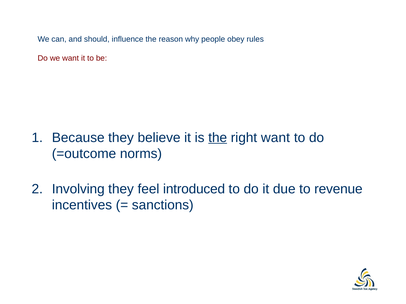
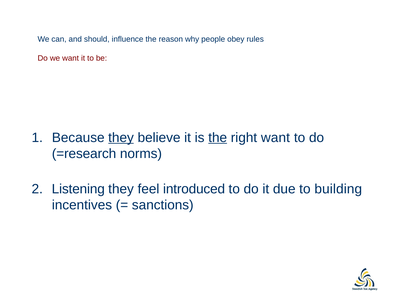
they underline: none -> present (121, 138)
=outcome: =outcome -> =research (84, 154)
Involving: Involving -> Listening (78, 189)
revenue: revenue -> building (338, 189)
